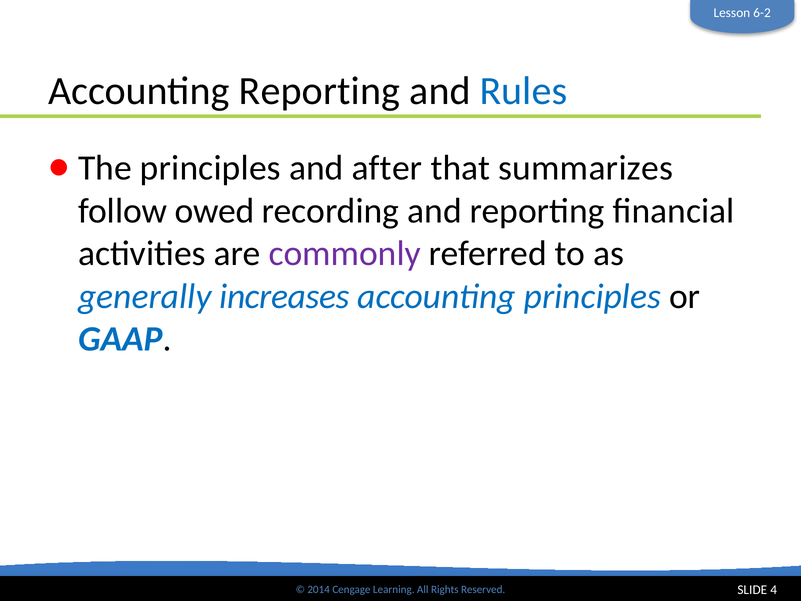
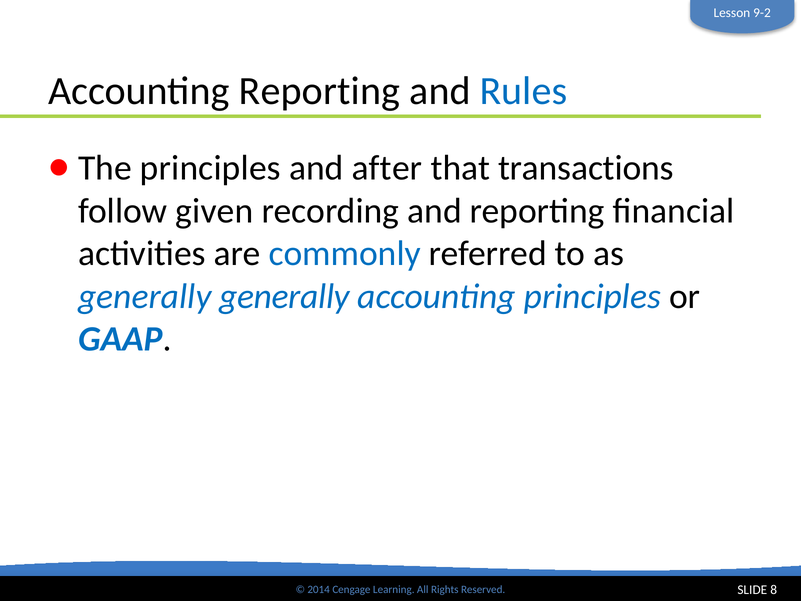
6-2: 6-2 -> 9-2 (762, 13)
summarizes: summarizes -> transactions (586, 168)
owed: owed -> given (214, 211)
commonly colour: purple -> blue (345, 253)
generally increases: increases -> generally (285, 296)
4: 4 -> 8 (774, 590)
